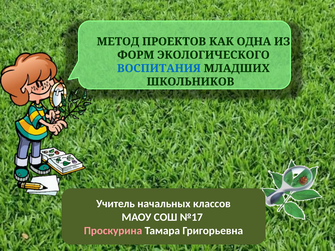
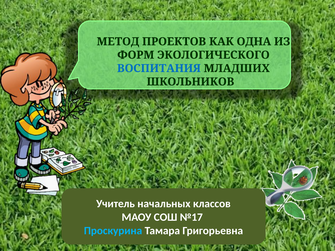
Проскурина colour: pink -> light blue (113, 231)
